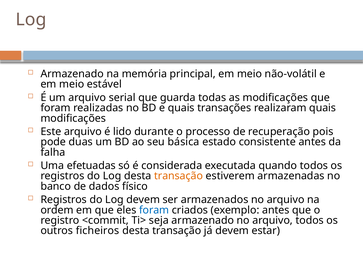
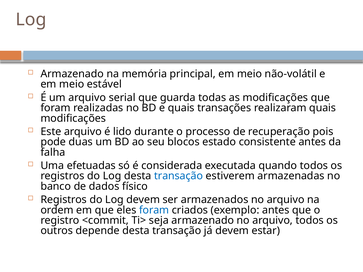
básica: básica -> blocos (184, 142)
transação colour: orange -> blue (179, 176)
ficheiros: ficheiros -> depende (98, 231)
